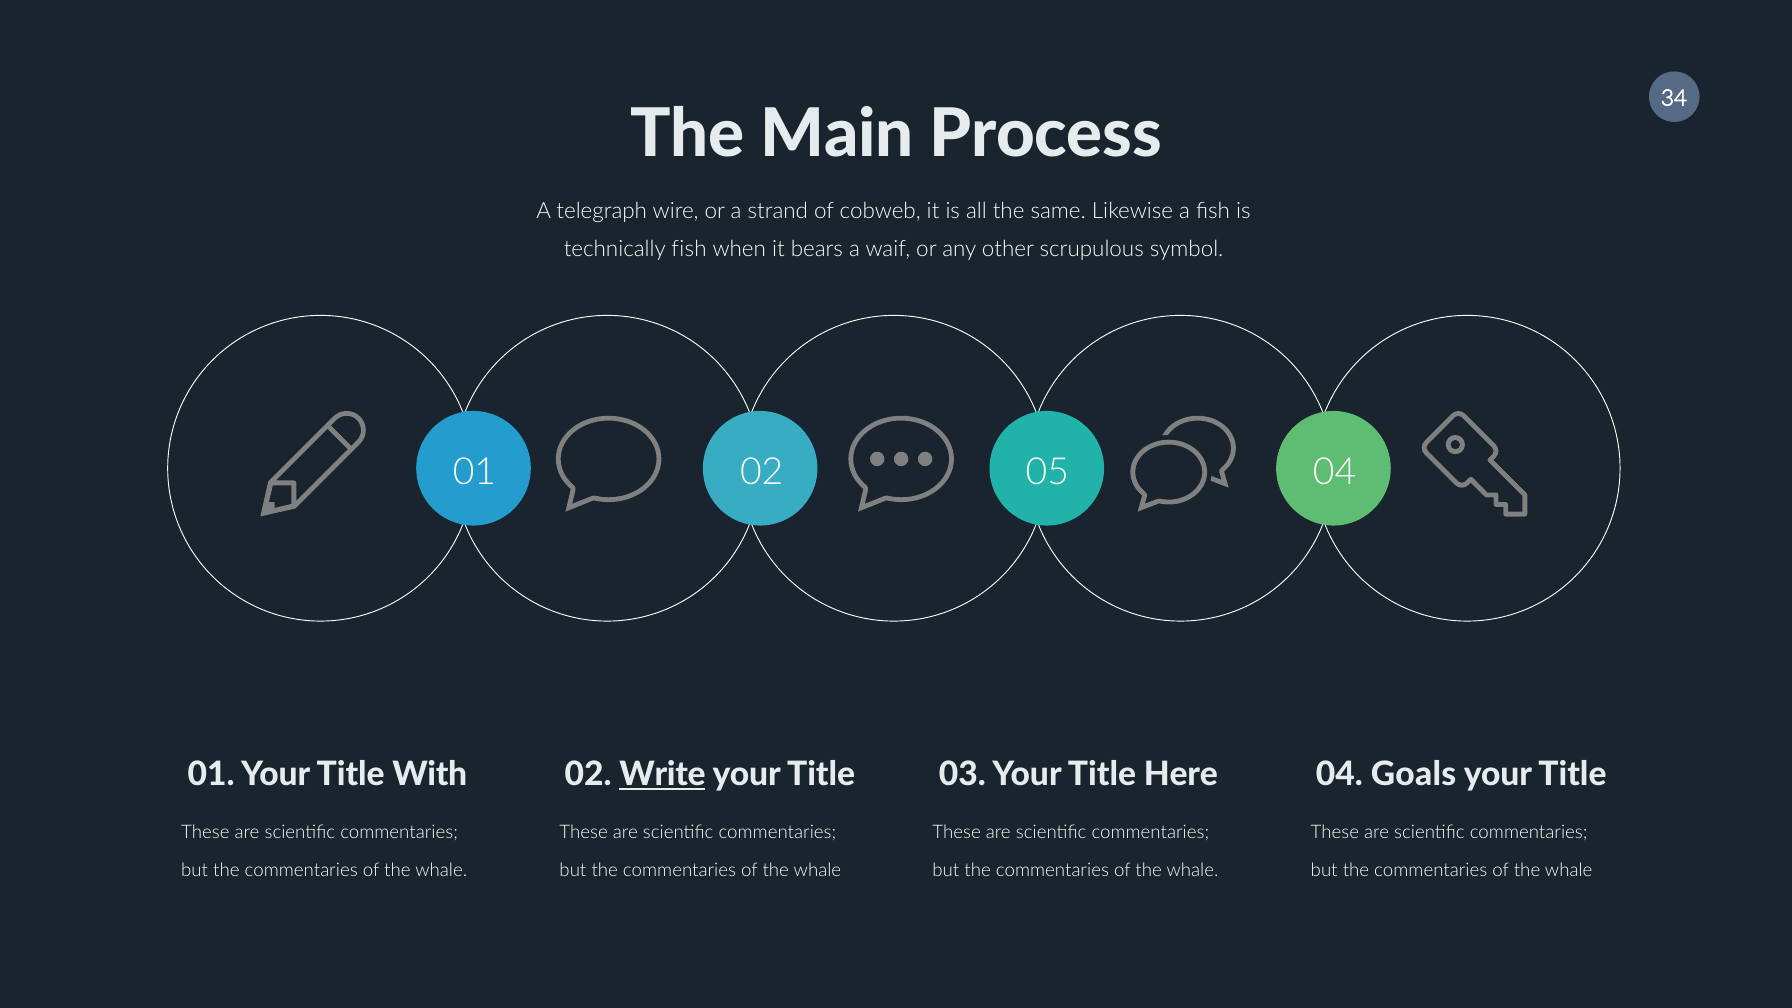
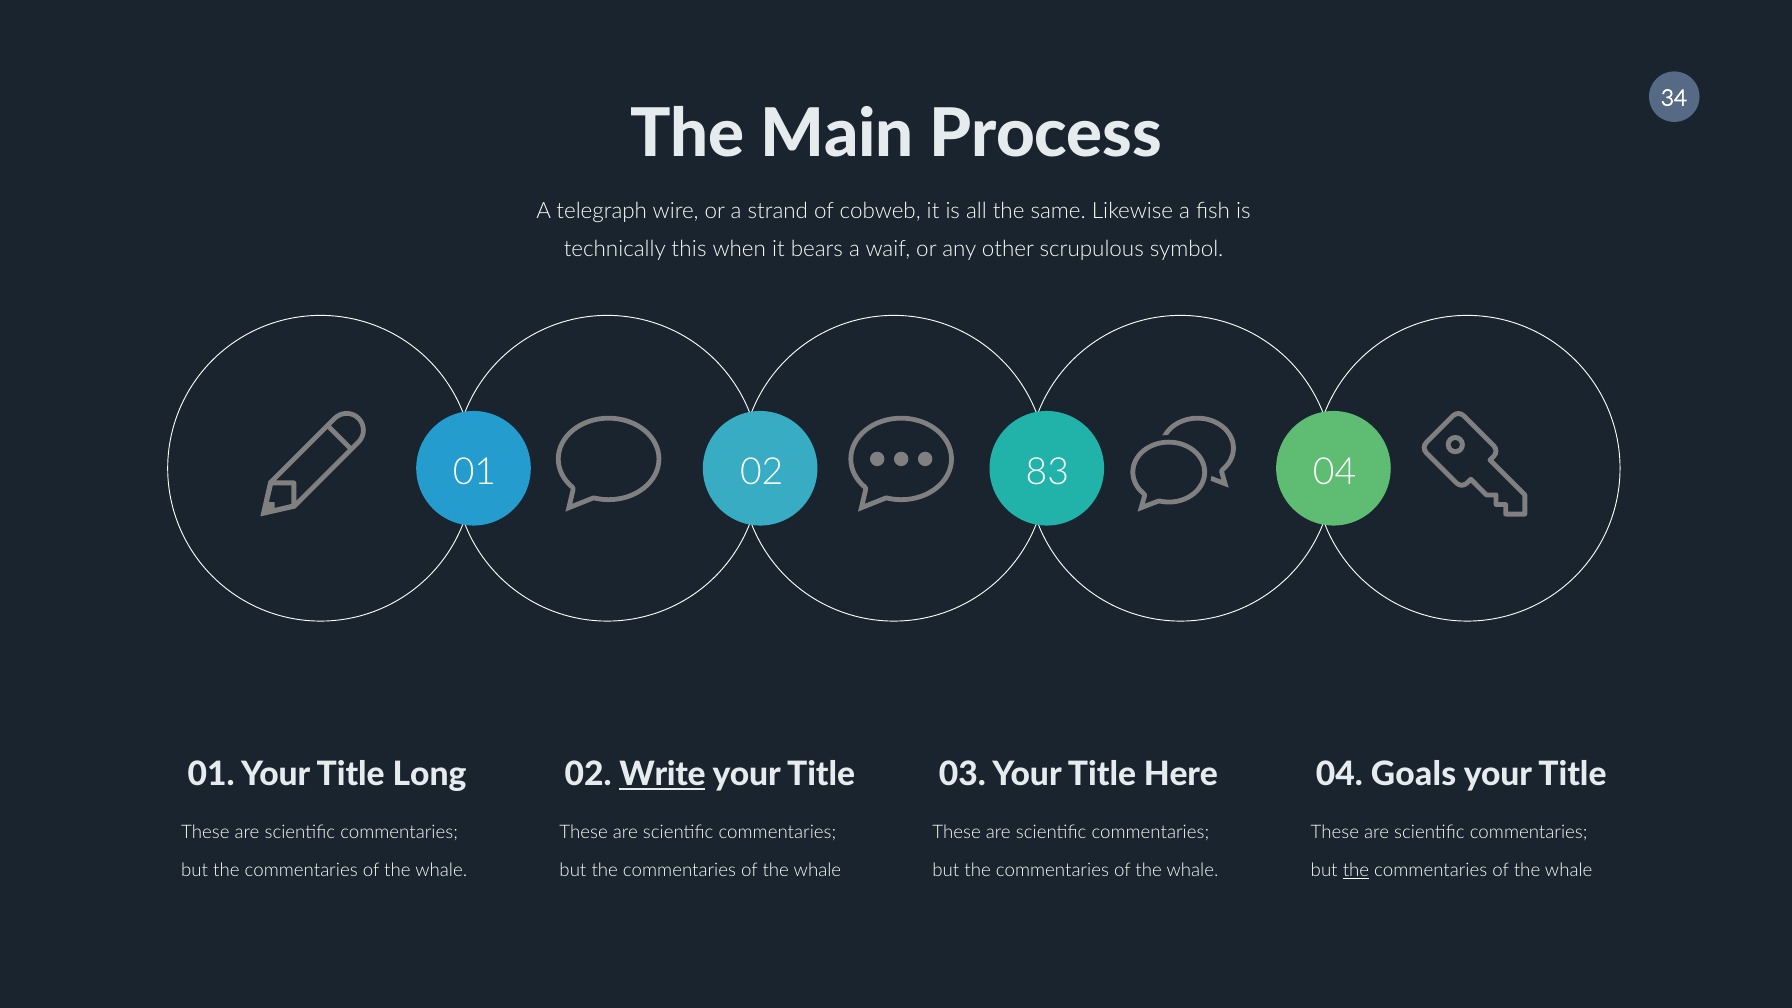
technically fish: fish -> this (689, 249)
05: 05 -> 83 (1047, 473)
With: With -> Long (430, 775)
the underline: none -> present (1356, 871)
